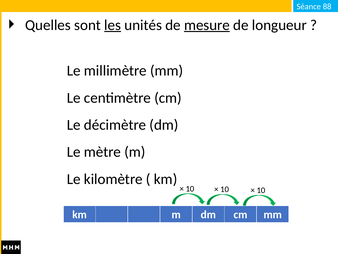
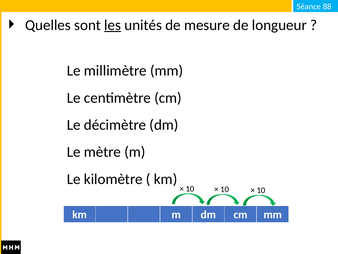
mesure underline: present -> none (207, 25)
